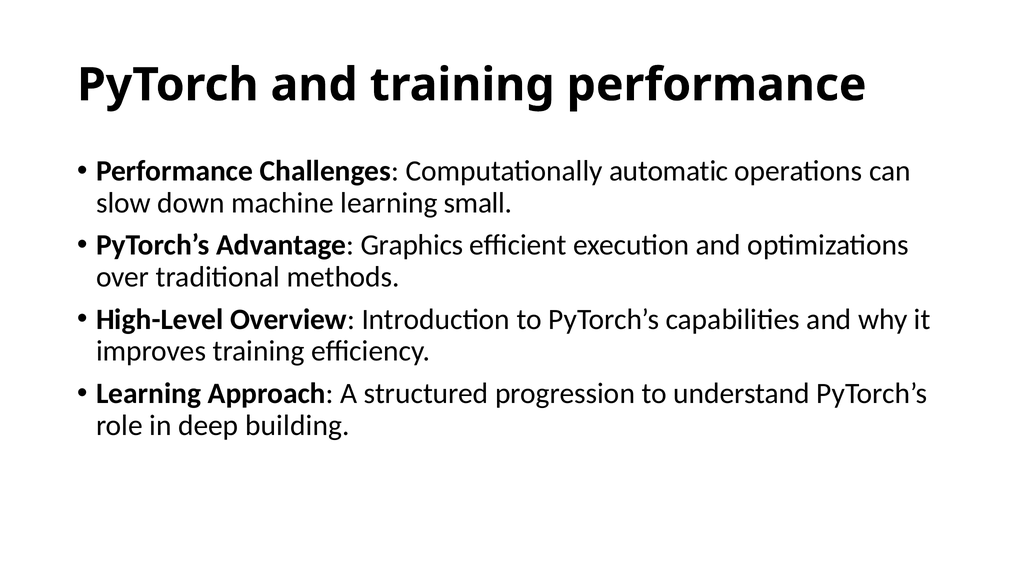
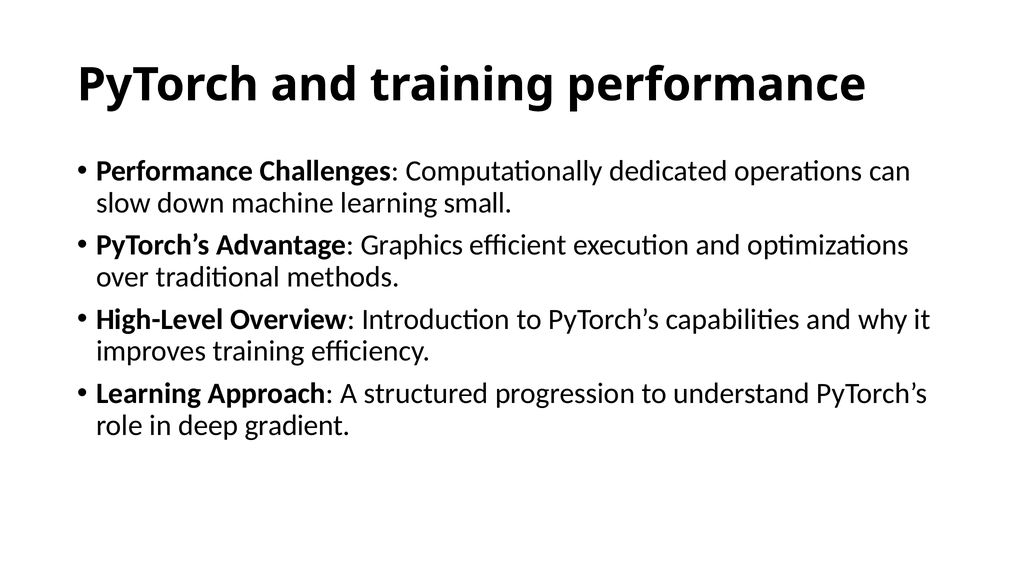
automatic: automatic -> dedicated (669, 171)
building: building -> gradient (297, 425)
